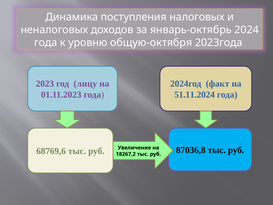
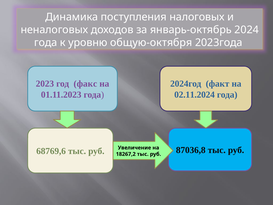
лицу: лицу -> факс (85, 84)
51.11.2024: 51.11.2024 -> 02.11.2024 (195, 95)
